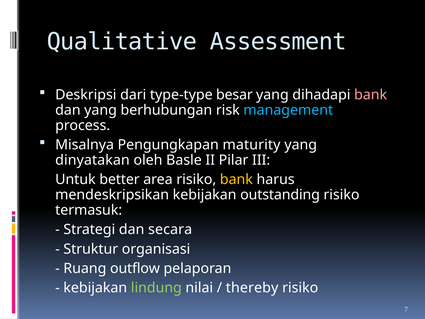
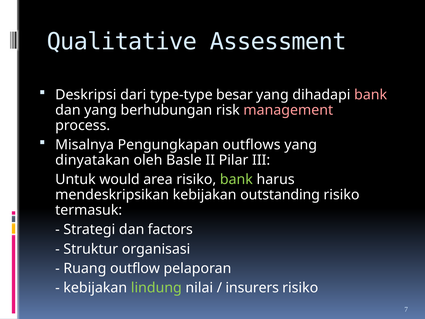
management colour: light blue -> pink (288, 110)
maturity: maturity -> outflows (252, 145)
better: better -> would (120, 179)
bank colour: yellow -> light green (236, 179)
secara: secara -> factors (170, 229)
thereby: thereby -> insurers (252, 288)
